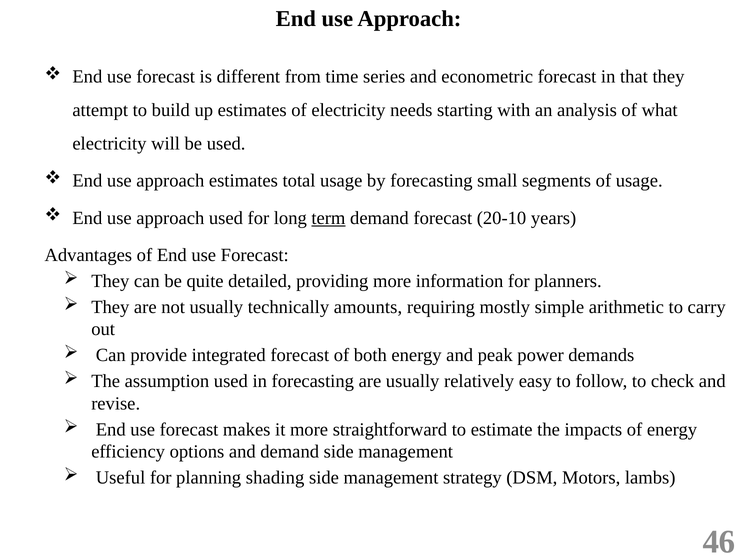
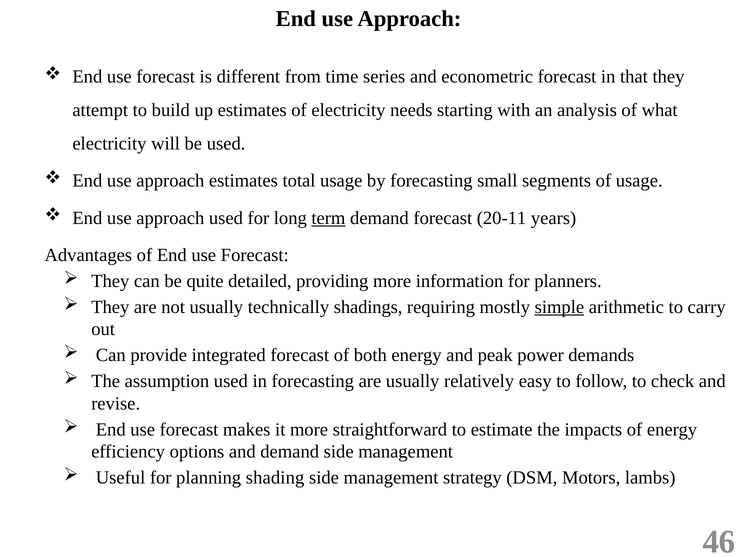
20-10: 20-10 -> 20-11 (502, 218)
amounts: amounts -> shadings (368, 307)
simple underline: none -> present (559, 307)
